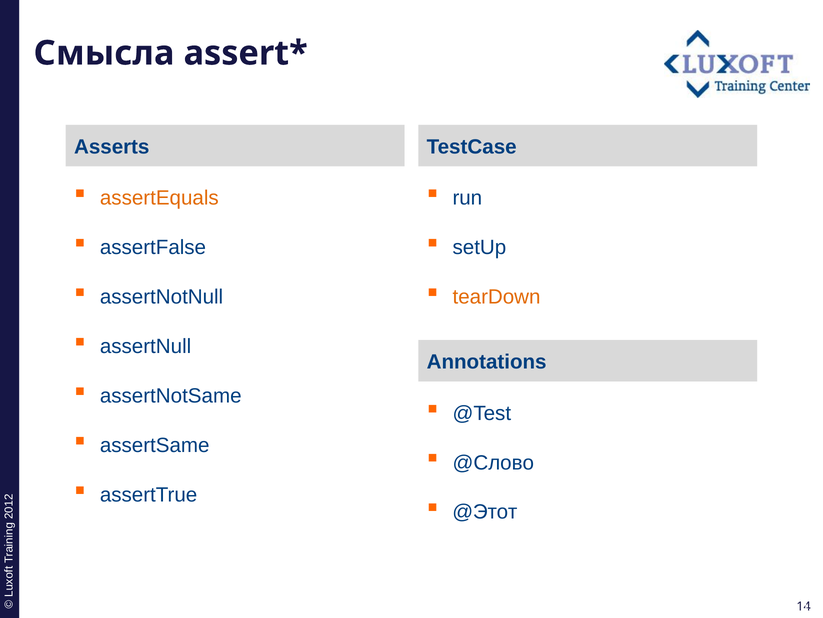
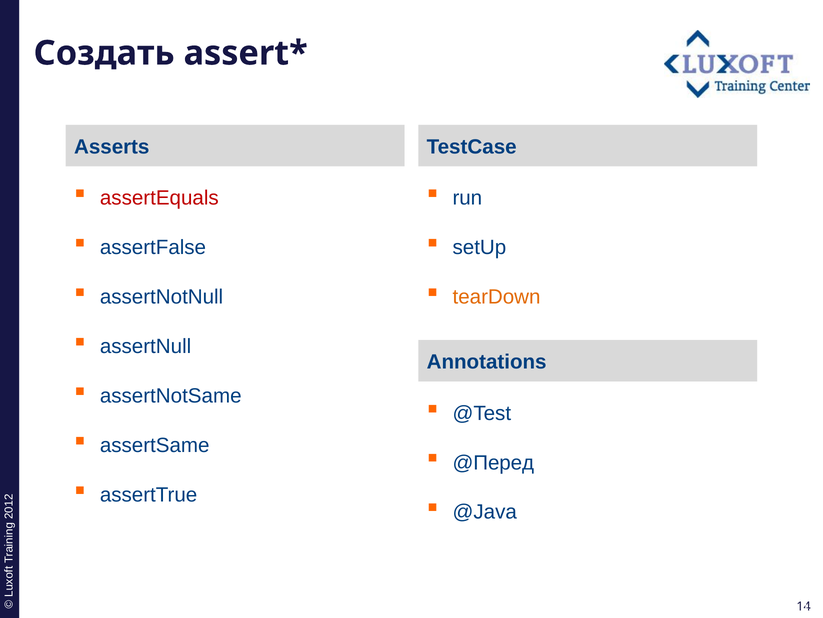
Смысла: Смысла -> Создать (104, 53)
assertEquals colour: orange -> red (159, 198)
@Слово: @Слово -> @Перед (493, 462)
@Этот: @Этот -> @Java (485, 512)
